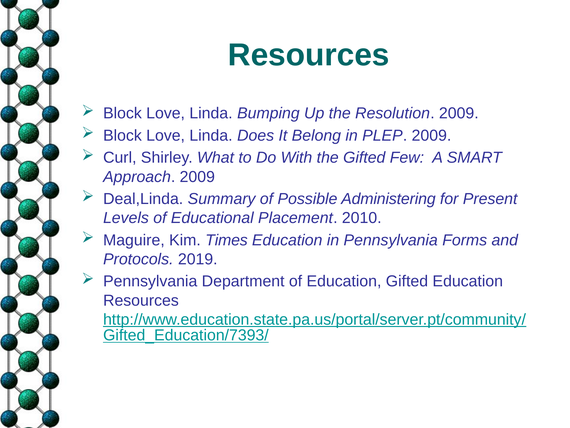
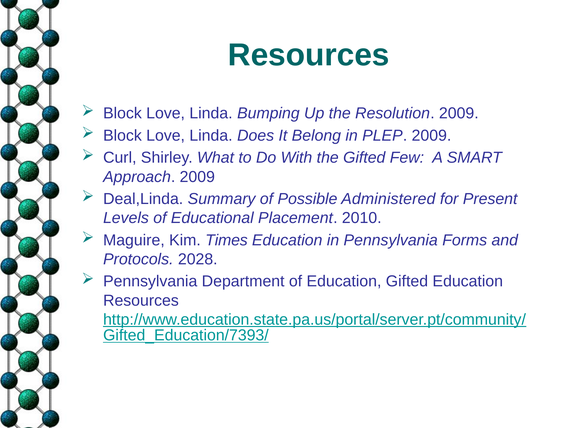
Administering: Administering -> Administered (388, 199)
2019: 2019 -> 2028 (198, 259)
